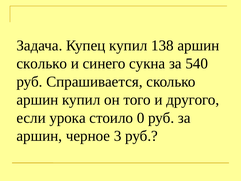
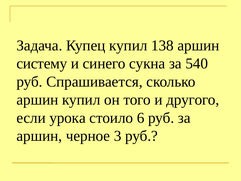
сколько: сколько -> систему (42, 63)
0: 0 -> 6 (141, 118)
